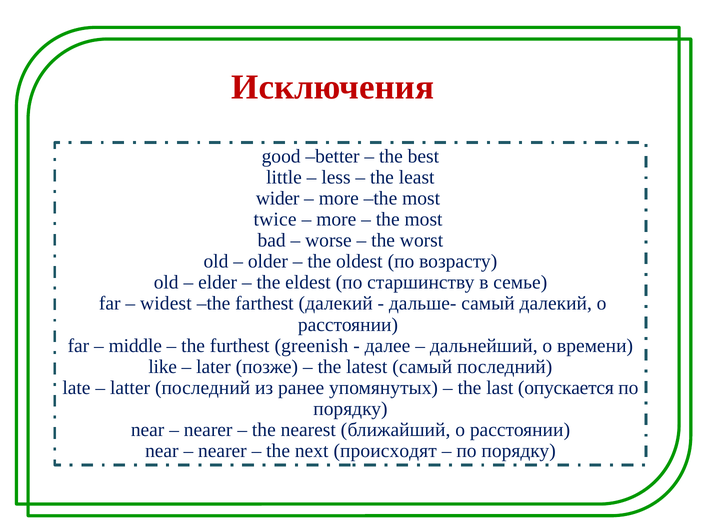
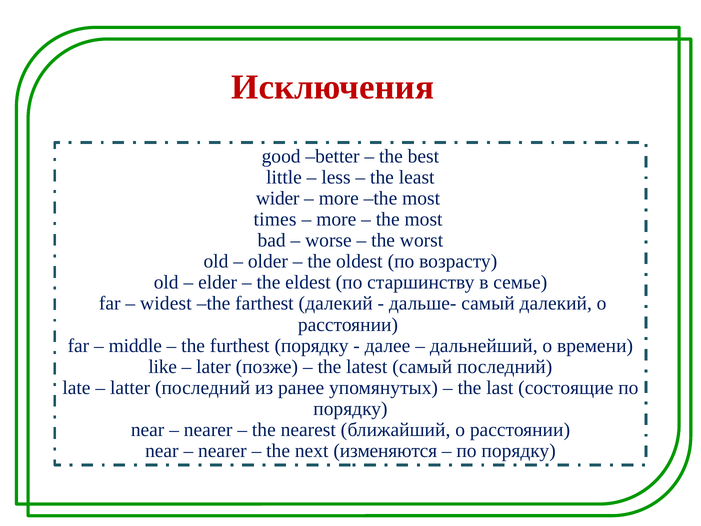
twice: twice -> times (275, 219)
furthest greenish: greenish -> порядку (312, 345)
опускается: опускается -> состоящие (566, 388)
происходят: происходят -> изменяются (385, 451)
